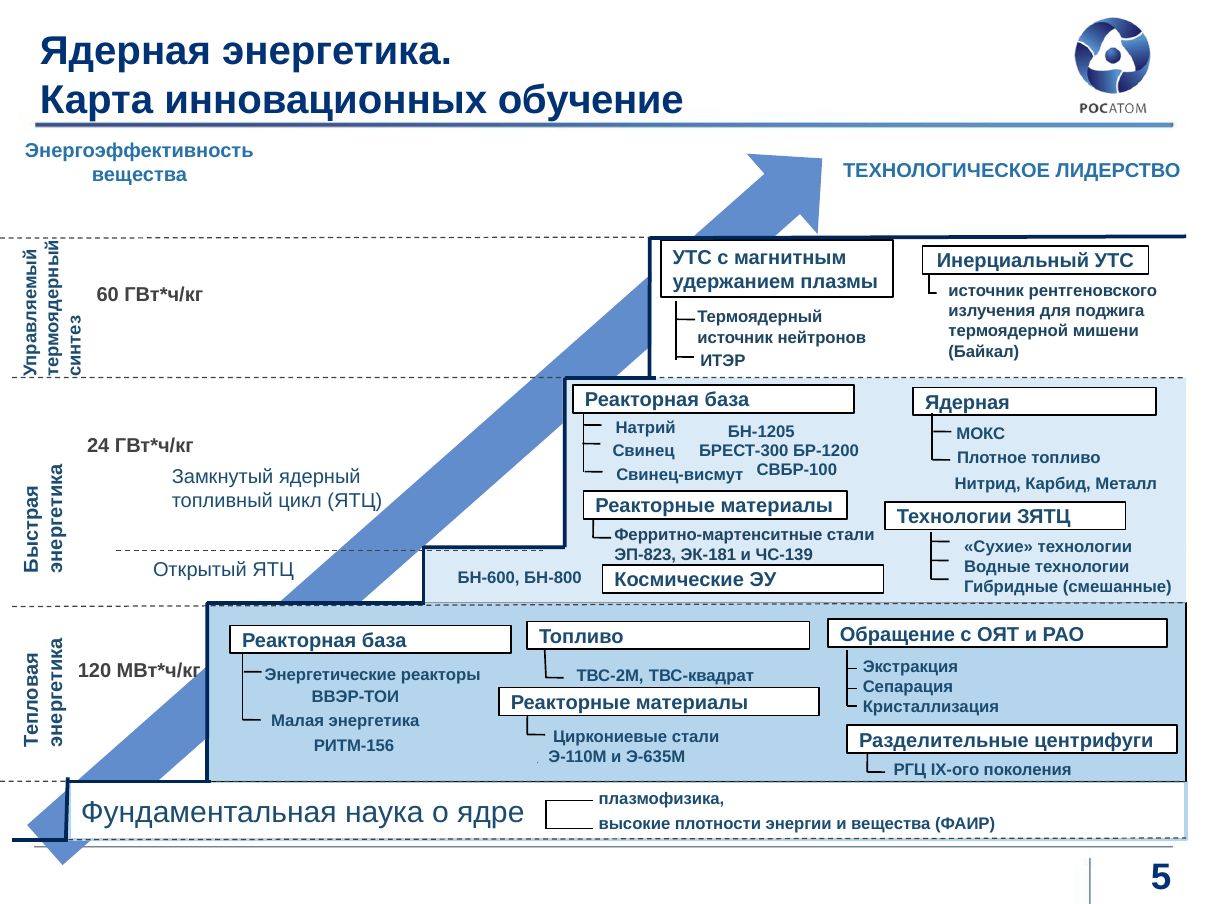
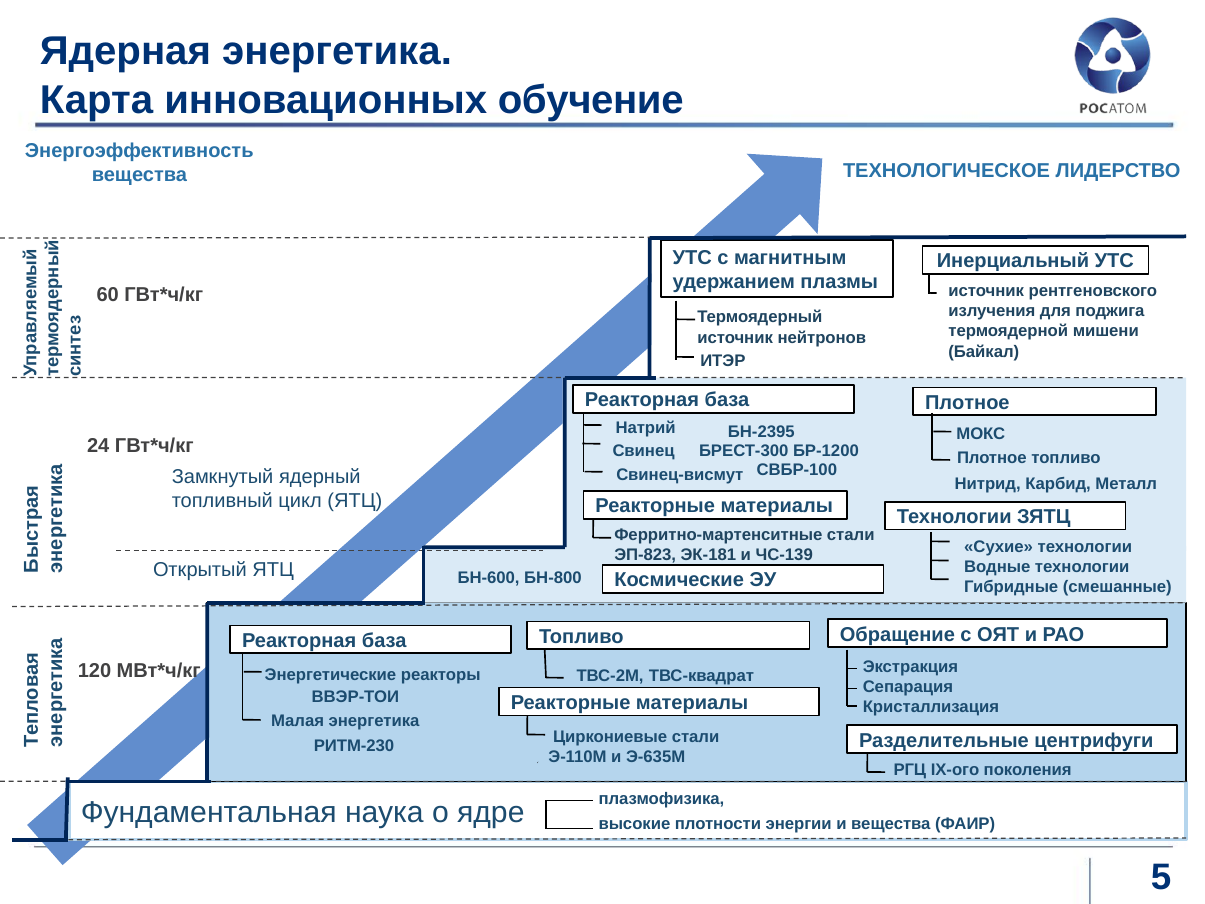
Ядерная: Ядерная -> Плотное (967, 402)
БН-1205: БН-1205 -> БН-2395 (761, 432)
РИТМ-156: РИТМ-156 -> РИТМ-230 (354, 746)
